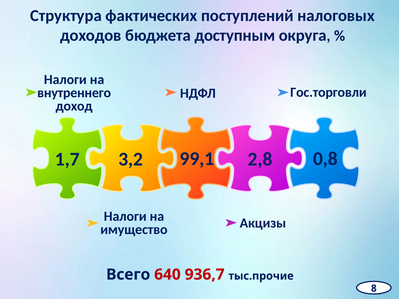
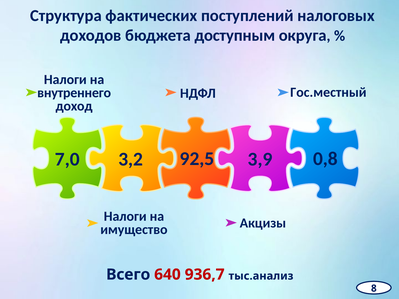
Гос.торговли: Гос.торговли -> Гос.местный (328, 92)
99,1: 99,1 -> 92,5 (197, 159)
1,7: 1,7 -> 7,0 (67, 159)
2,8: 2,8 -> 3,9 (260, 159)
тыс.прочие: тыс.прочие -> тыс.анализ (261, 276)
